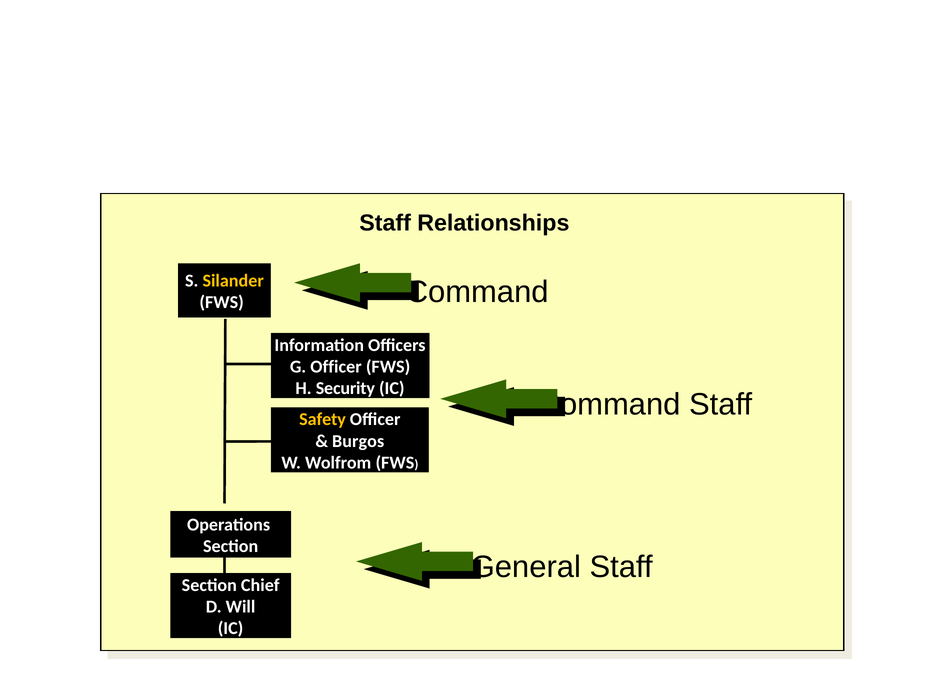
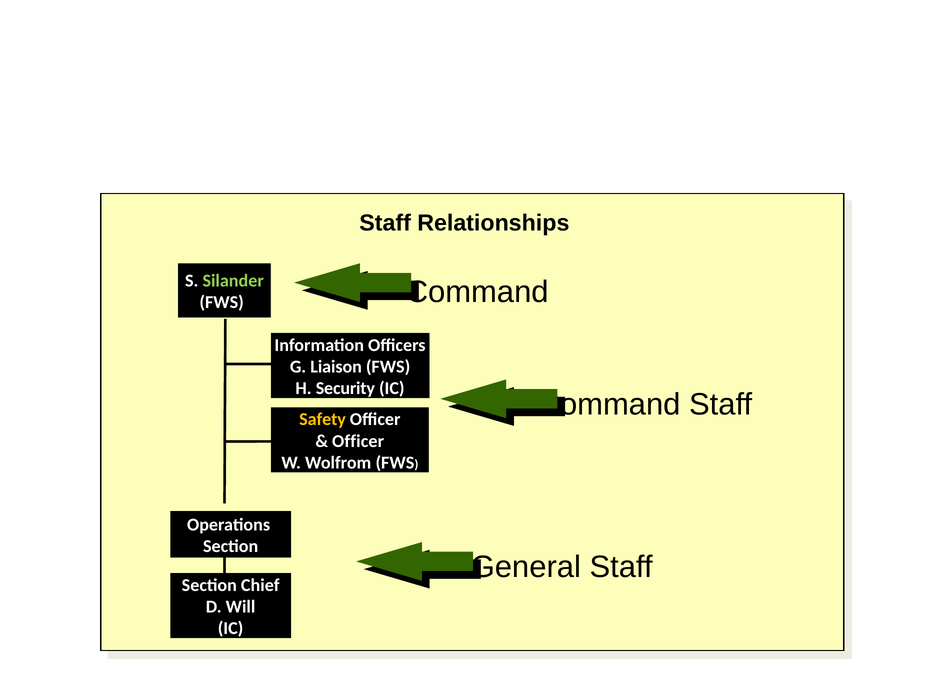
Silander colour: yellow -> light green (233, 281)
G Officer: Officer -> Liaison (336, 367)
Burgos: Burgos -> Officer (358, 441)
